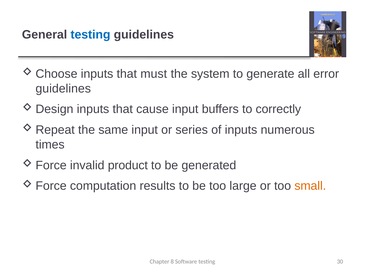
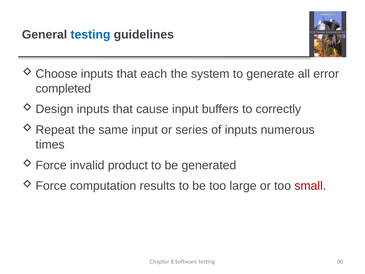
must: must -> each (154, 74)
guidelines: guidelines -> completed (63, 88)
small colour: orange -> red (310, 186)
